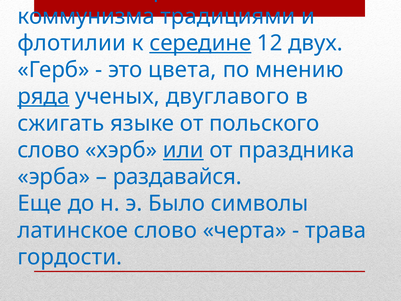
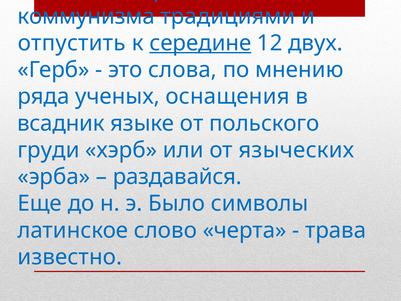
флотилии: флотилии -> отпустить (72, 43)
цвета: цвета -> слова (182, 70)
ряда underline: present -> none (43, 96)
двуглавого: двуглавого -> оснащения (228, 96)
сжигать: сжигать -> всадник (61, 123)
слово: слово -> груди (48, 150)
или underline: present -> none (183, 150)
праздника: праздника -> языческих (296, 150)
гордости: гордости -> известно (70, 257)
